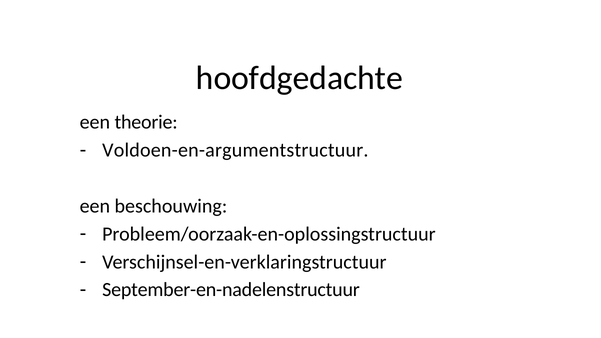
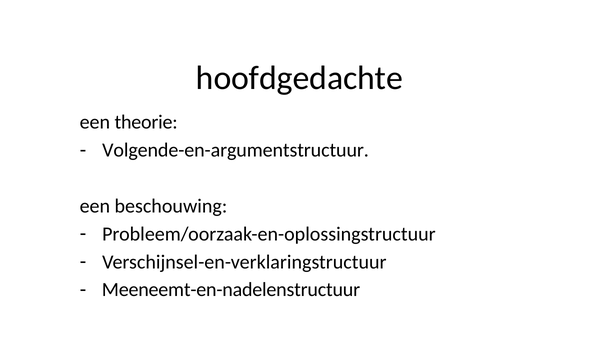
Voldoen-en-argumentstructuur: Voldoen-en-argumentstructuur -> Volgende-en-argumentstructuur (236, 150)
September-en-nadelenstructuur: September-en-nadelenstructuur -> Meeneemt-en-nadelenstructuur (231, 290)
